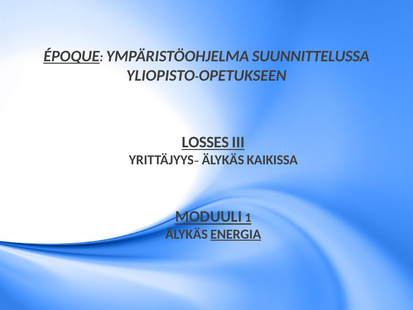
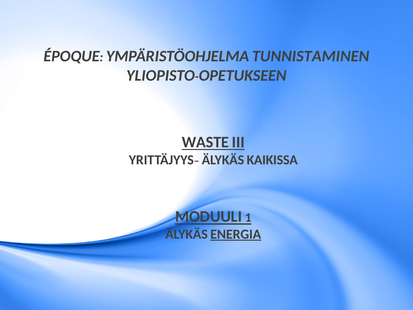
ÉPOQUE underline: present -> none (72, 56)
SUUNNITTELUSSA: SUUNNITTELUSSA -> TUNNISTAMINEN (311, 56)
LOSSES: LOSSES -> WASTE (205, 142)
